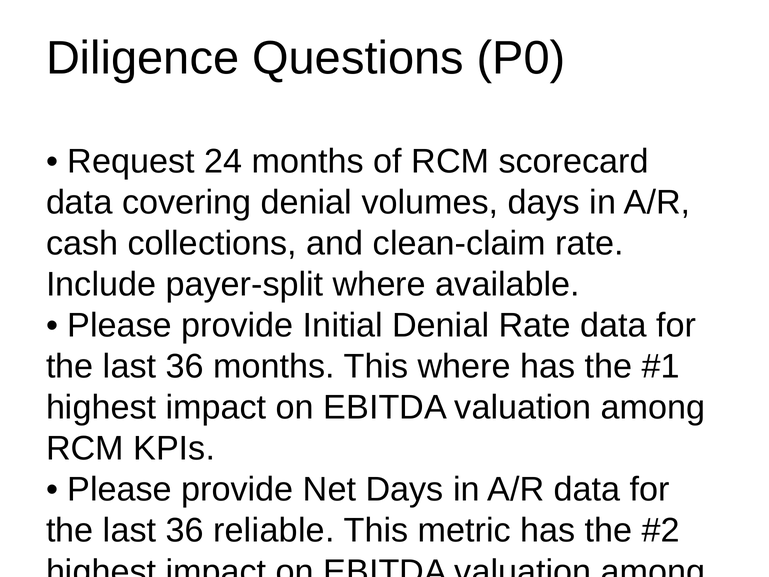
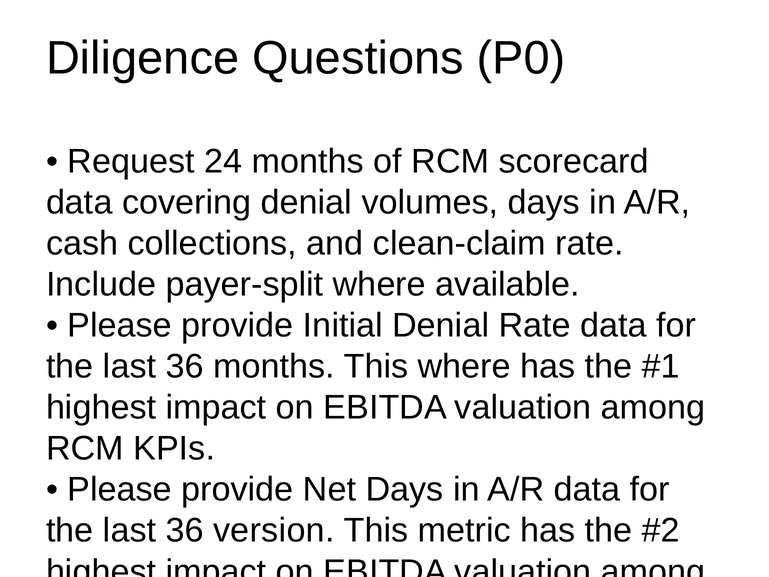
reliable: reliable -> version (274, 530)
